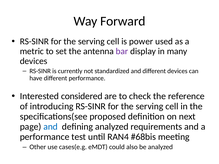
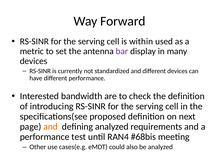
power: power -> within (141, 42)
considered: considered -> bandwidth (82, 96)
the reference: reference -> definition (186, 96)
and colour: blue -> orange (51, 127)
